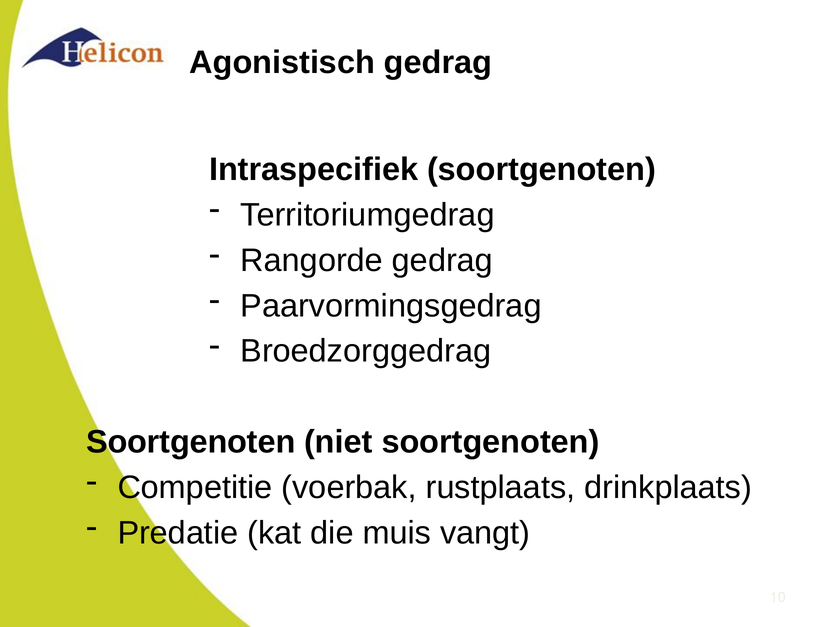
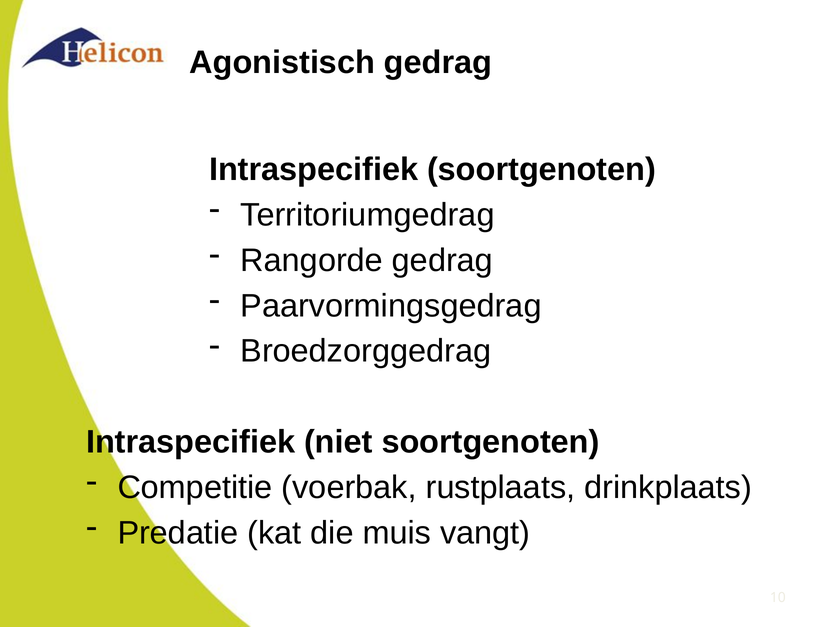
Soortgenoten: Soortgenoten -> Intraspecifiek (191, 442)
